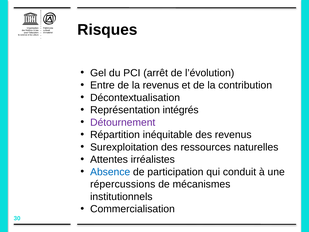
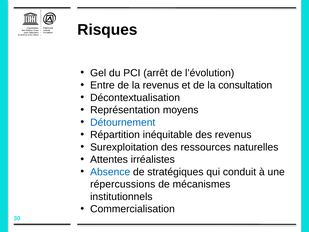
contribution: contribution -> consultation (245, 85)
intégrés: intégrés -> moyens (181, 110)
Détournement colour: purple -> blue (123, 122)
participation: participation -> stratégiques (175, 172)
